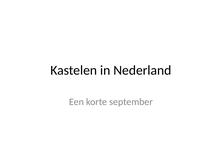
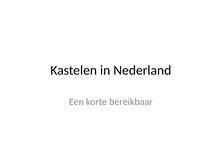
september: september -> bereikbaar (131, 102)
